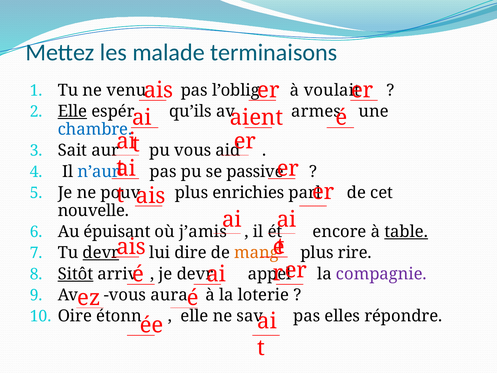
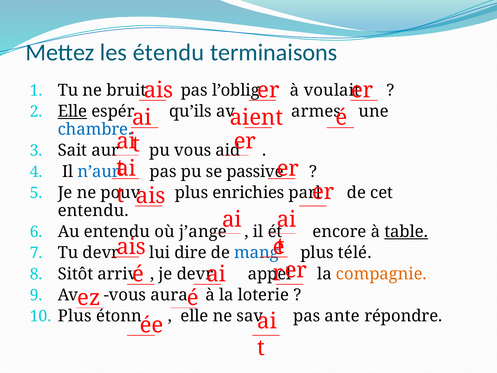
malade: malade -> étendu (168, 52)
venu: venu -> bruit (126, 90)
nouvelle: nouvelle -> entendu (93, 210)
Au épuisant: épuisant -> entendu (117, 232)
j’amis: j’amis -> j’ange (203, 232)
devr underline: present -> none (101, 253)
mang colour: orange -> blue (257, 253)
rire: rire -> télé (355, 253)
Sitôt underline: present -> none (75, 274)
compagnie colour: purple -> orange (381, 274)
Oire: Oire -> Plus (75, 316)
elles: elles -> ante (342, 316)
